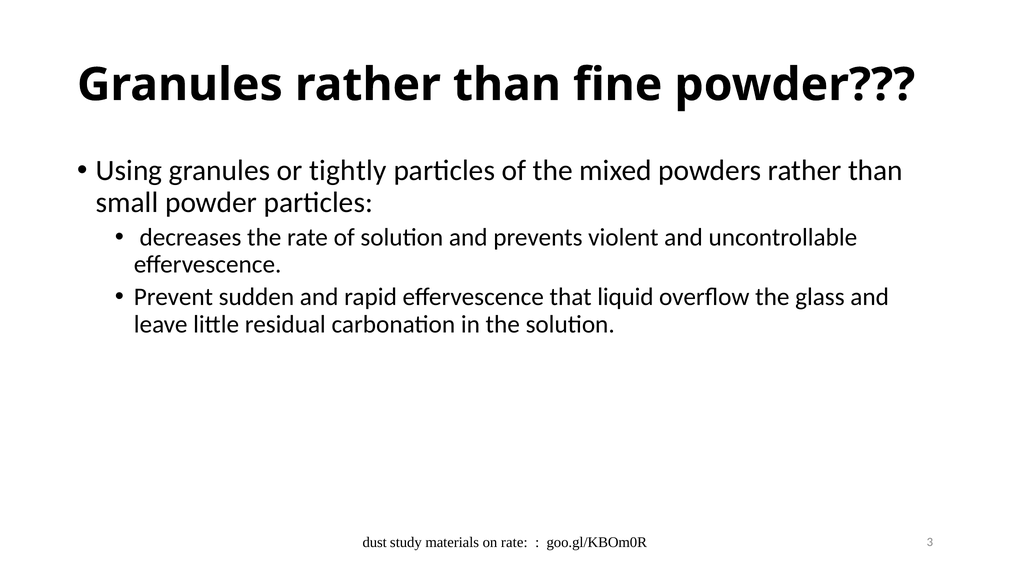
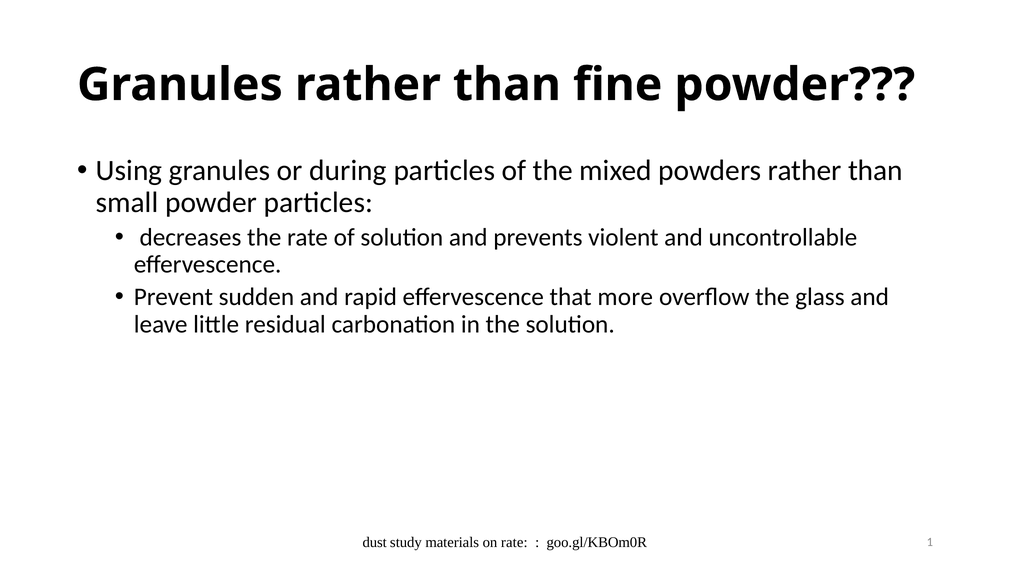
tightly: tightly -> during (348, 171)
liquid: liquid -> more (625, 297)
3: 3 -> 1 (930, 542)
